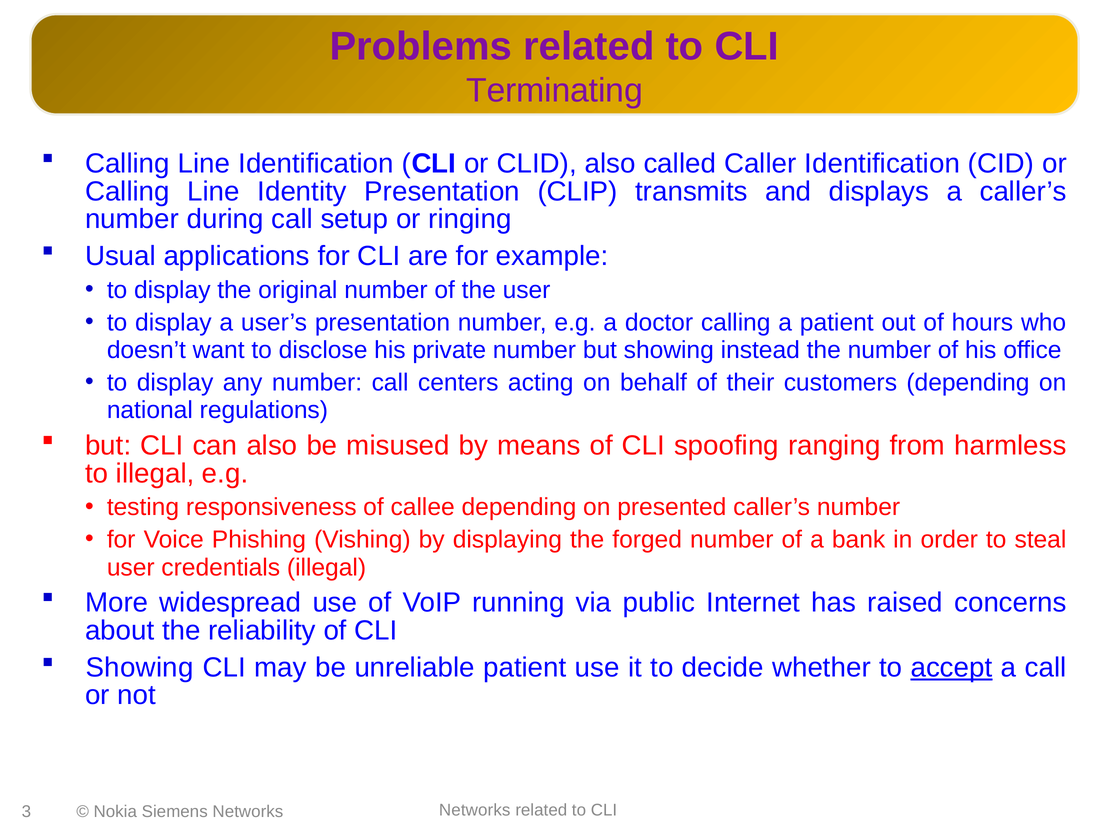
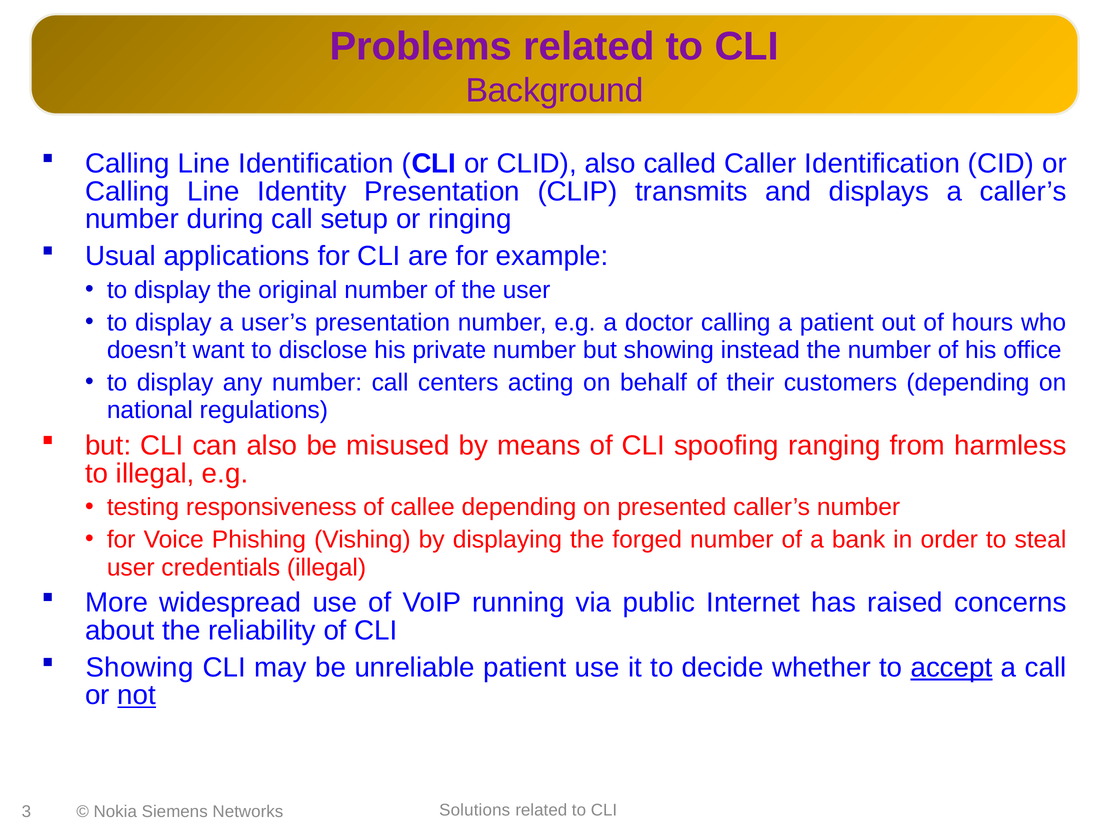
Terminating: Terminating -> Background (555, 90)
not underline: none -> present (137, 695)
Networks: Networks -> Solutions (475, 810)
